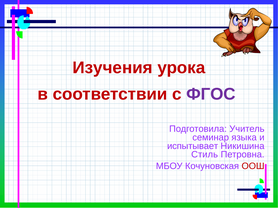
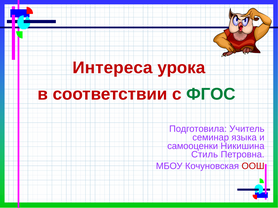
Изучения: Изучения -> Интереса (113, 68)
ФГОС colour: purple -> green (211, 94)
испытывает: испытывает -> самооценки (193, 146)
